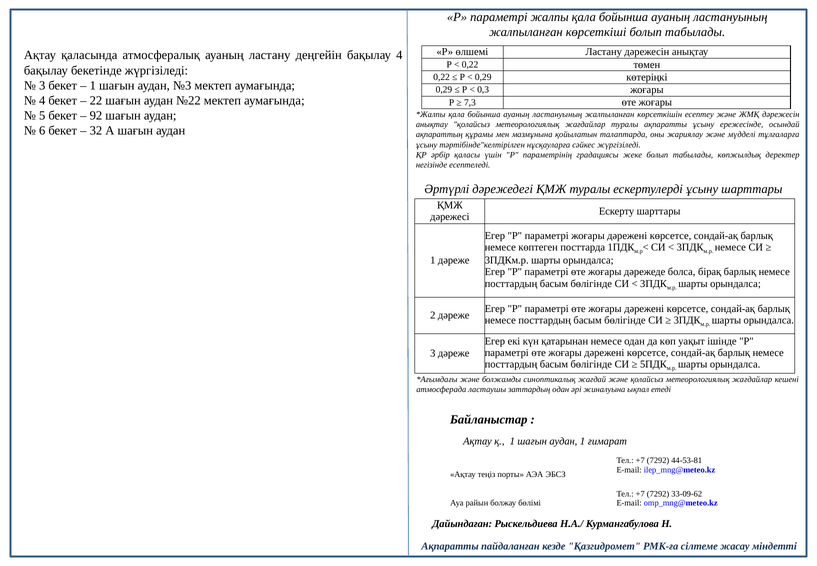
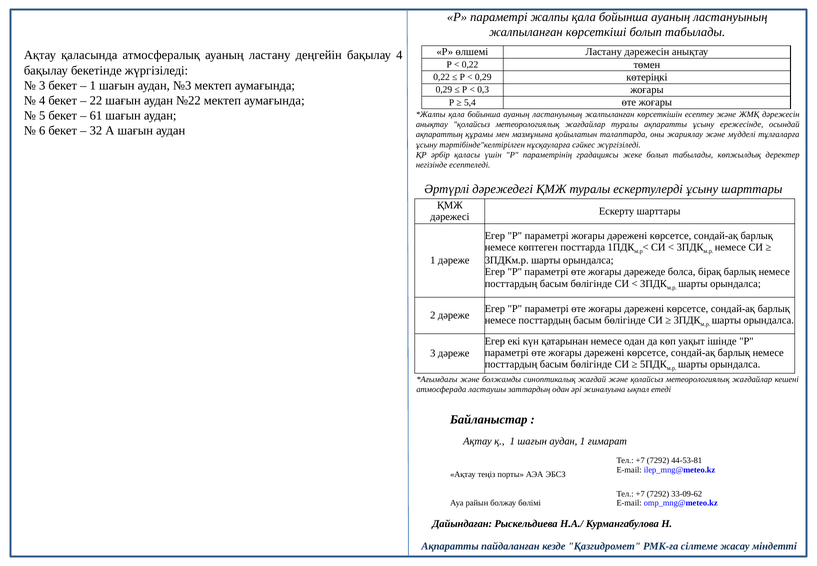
7,3: 7,3 -> 5,4 (470, 102)
92: 92 -> 61 (96, 116)
